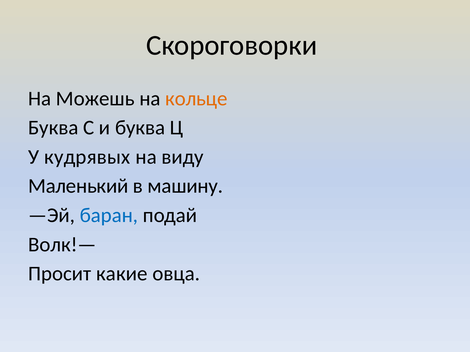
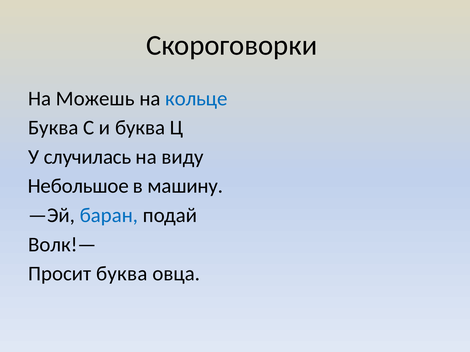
кольце colour: orange -> blue (196, 99)
кудрявых: кудрявых -> случилась (87, 157)
Маленький: Маленький -> Небольшое (78, 186)
Просит какие: какие -> буква (122, 274)
